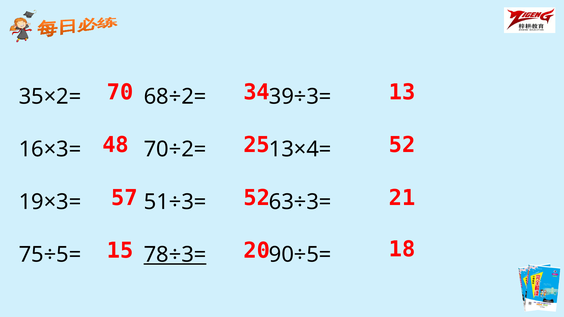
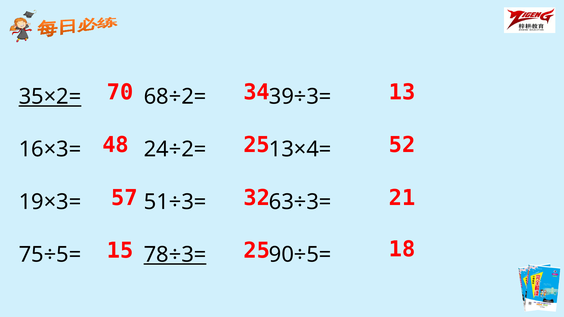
35×2= underline: none -> present (50, 97)
70÷2=: 70÷2= -> 24÷2= (175, 149)
57 52: 52 -> 32 (257, 198)
15 20: 20 -> 25 (257, 251)
